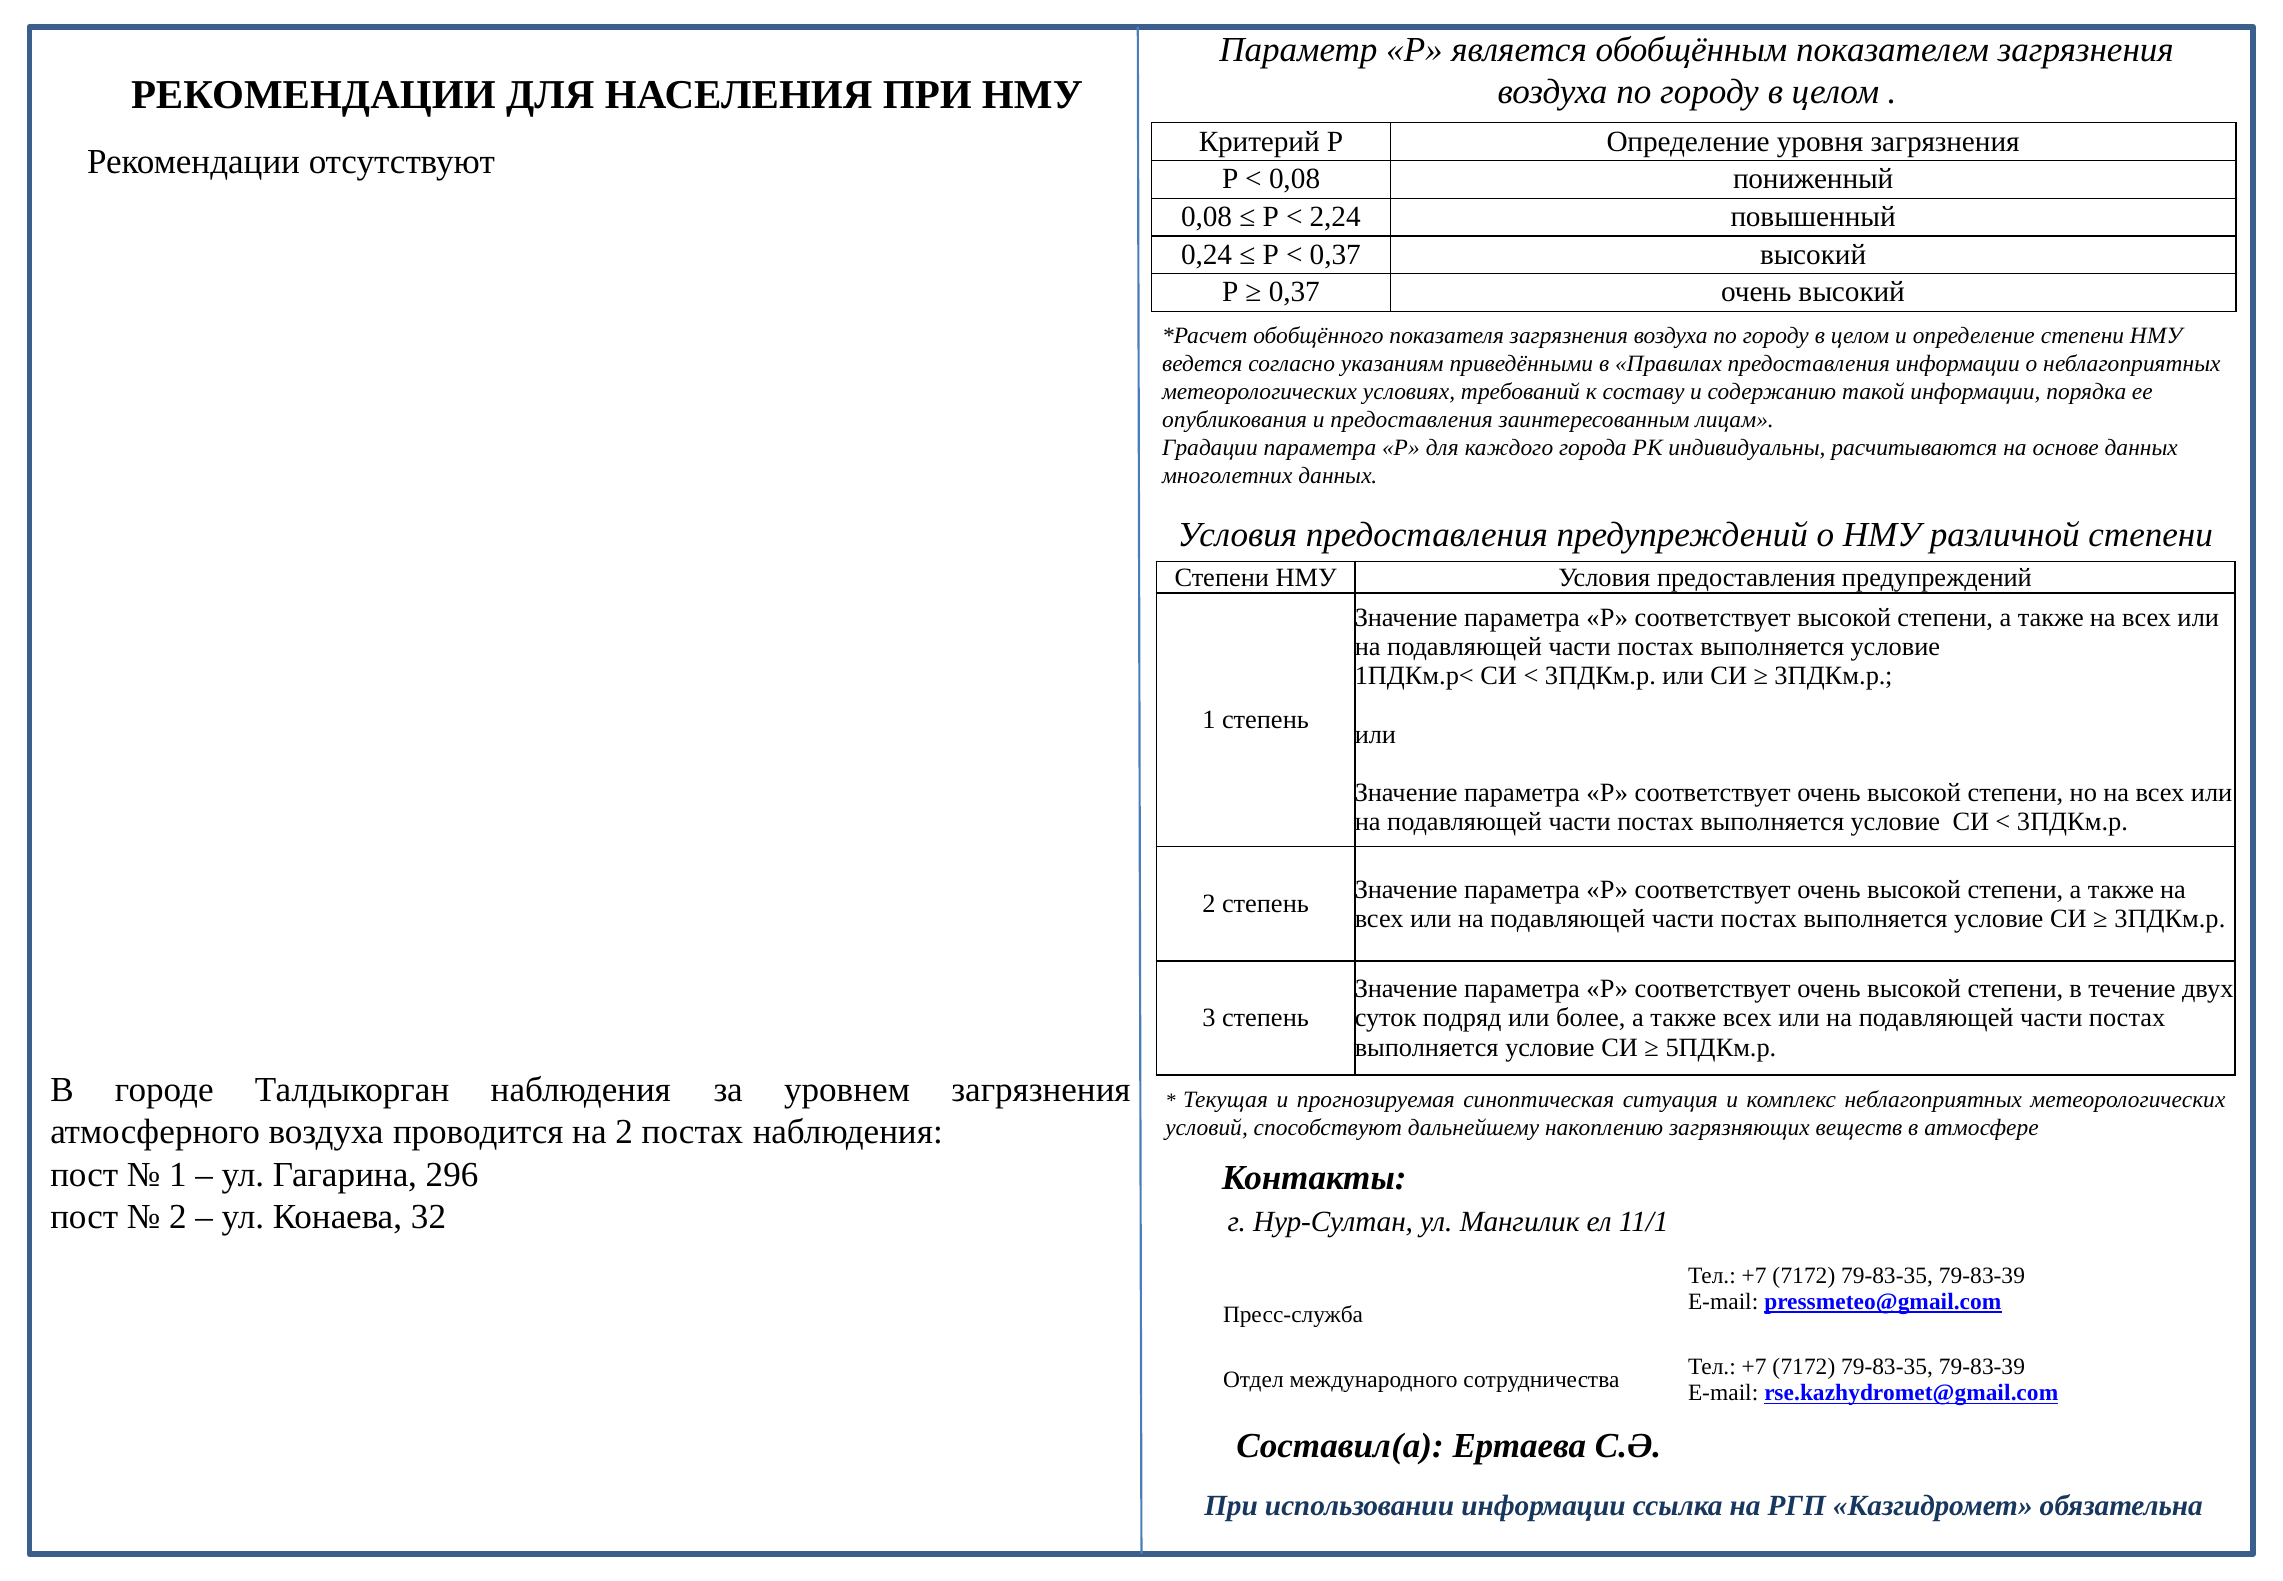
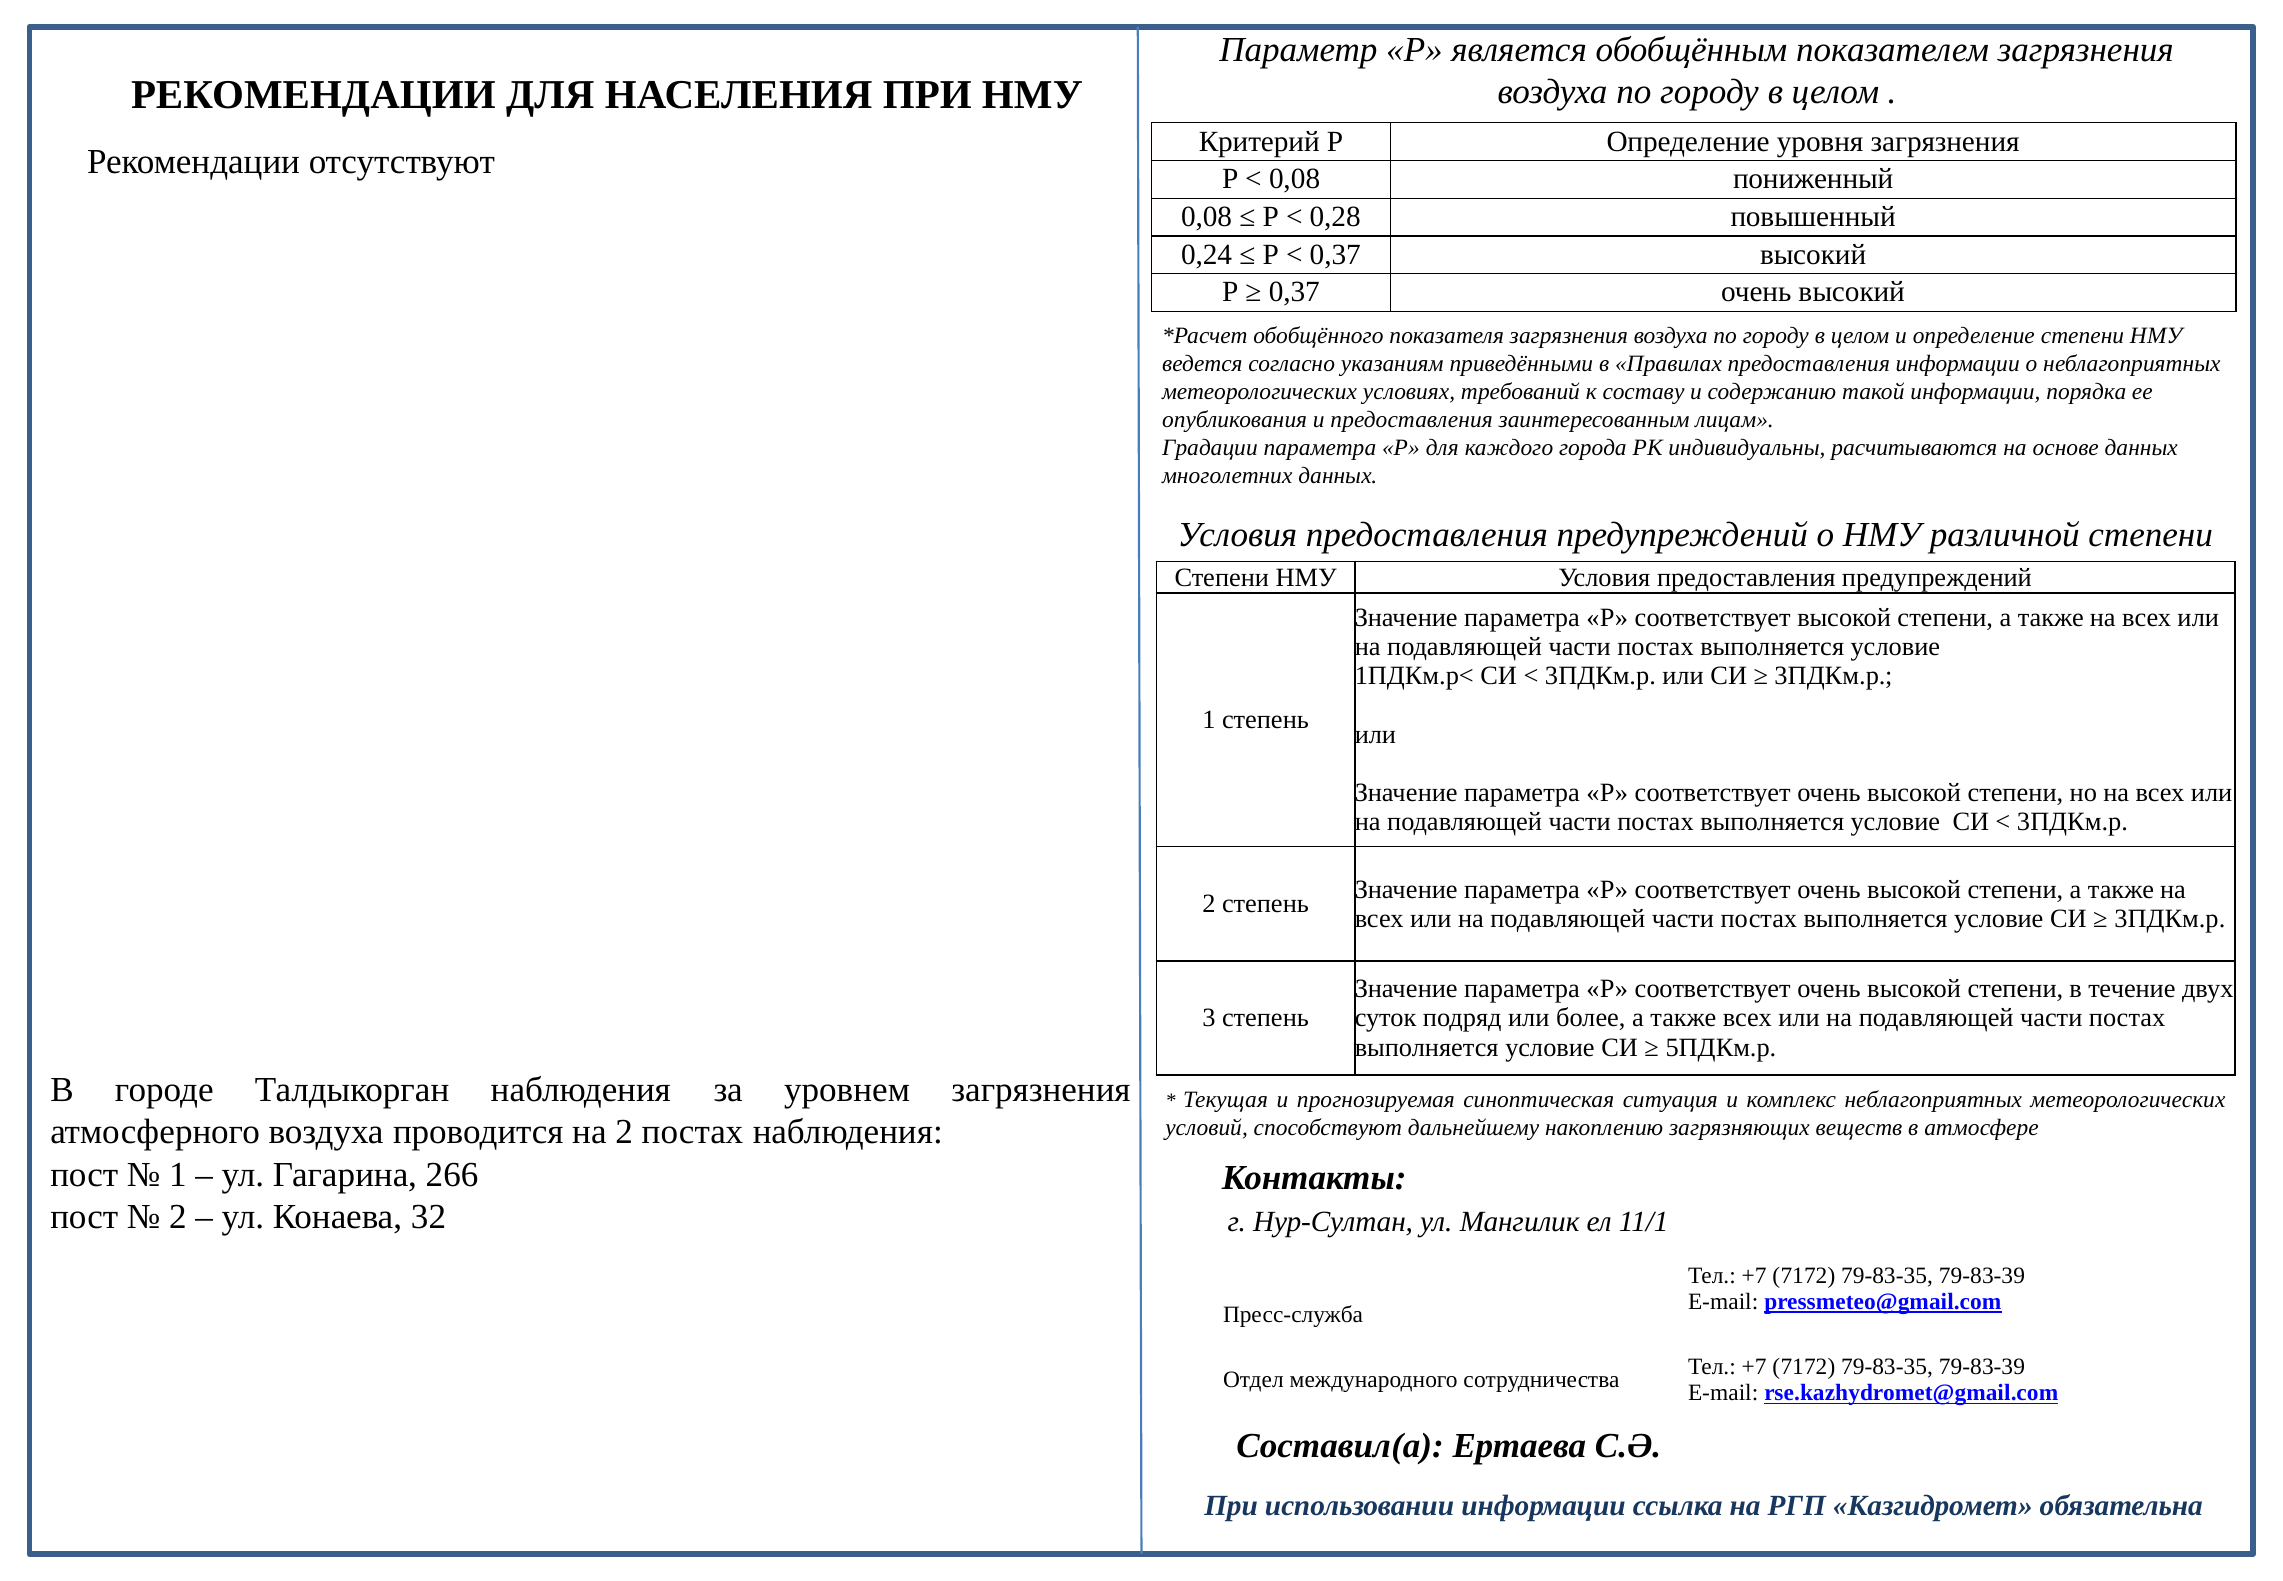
2,24: 2,24 -> 0,28 (1335, 217)
296: 296 -> 266 (452, 1174)
